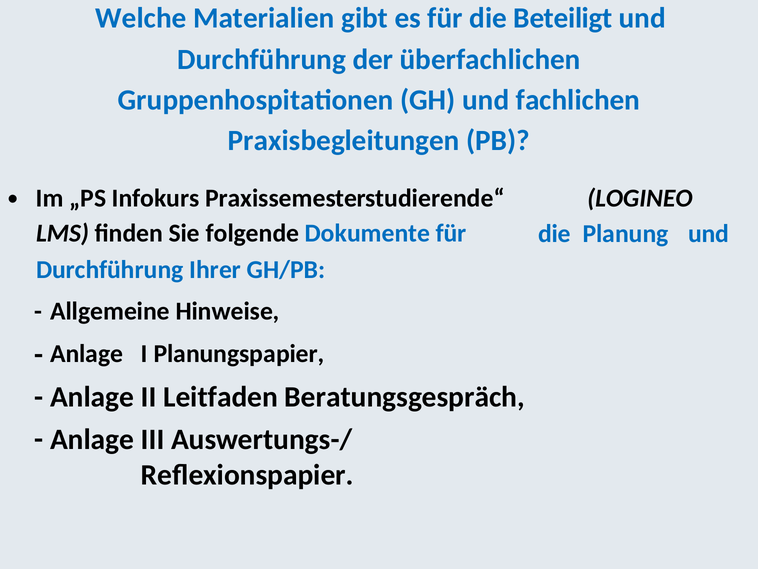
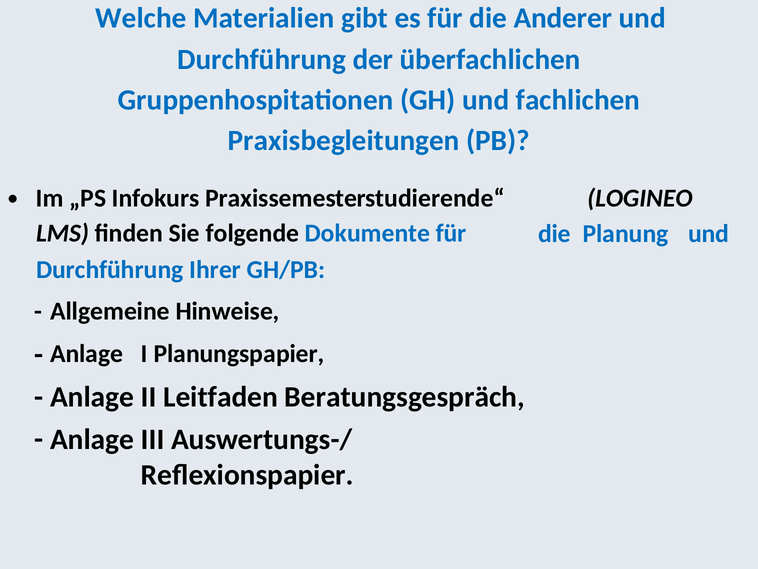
Beteiligt: Beteiligt -> Anderer (563, 18)
